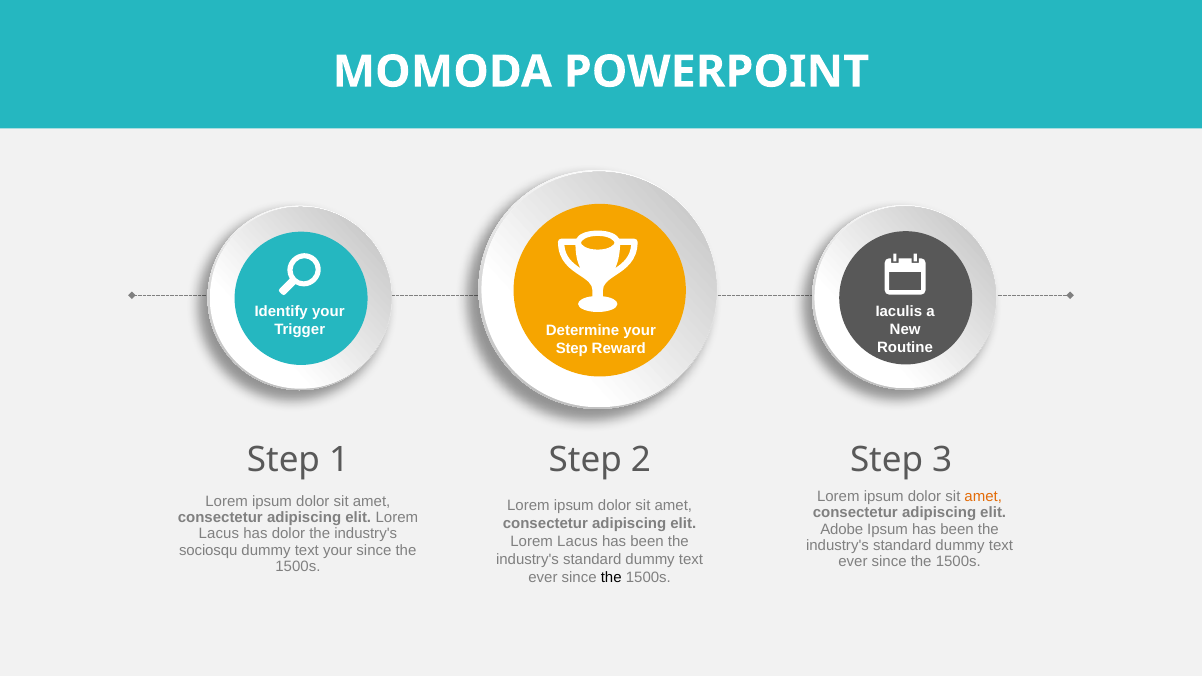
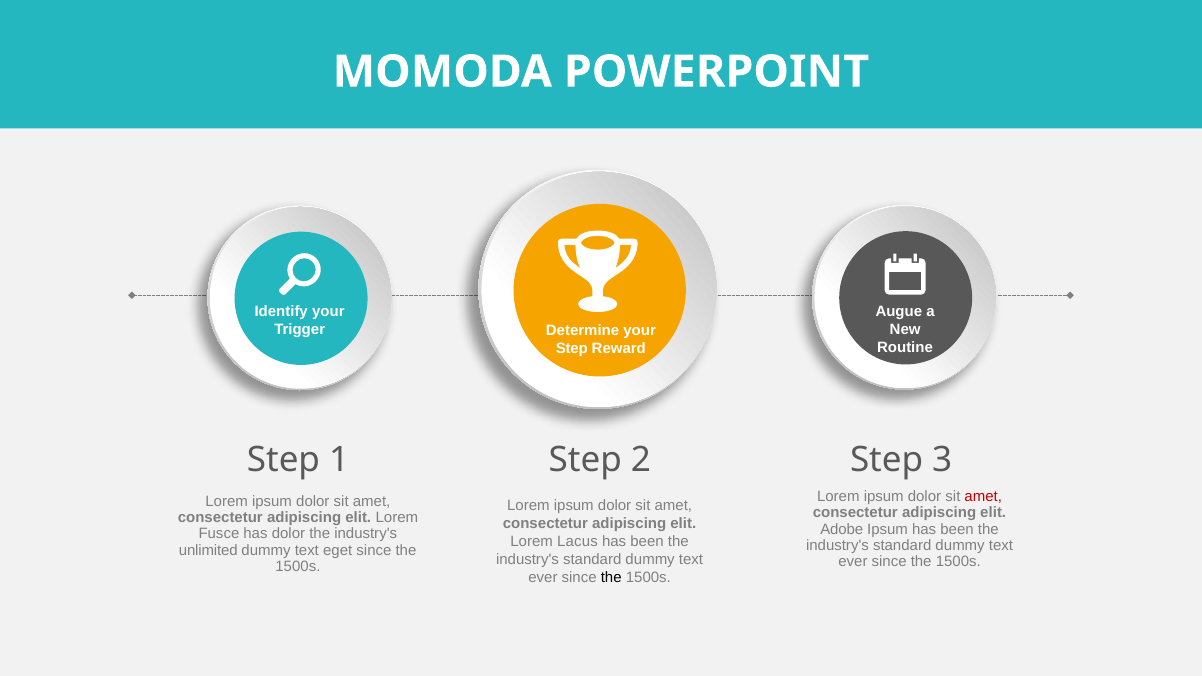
Iaculis: Iaculis -> Augue (899, 311)
amet colour: orange -> red (983, 497)
Lacus: Lacus -> Fusce (219, 534)
sociosqu: sociosqu -> unlimited (208, 550)
text your: your -> eget (338, 550)
